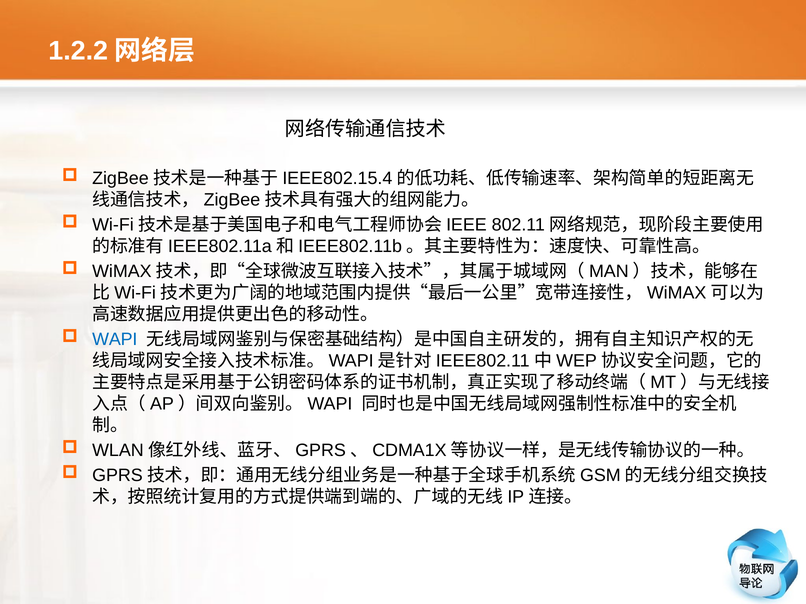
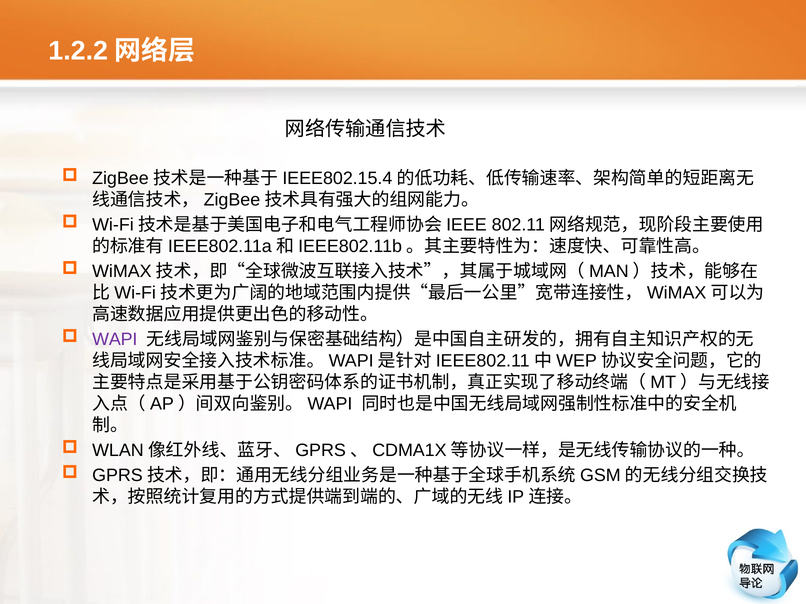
WAPI colour: blue -> purple (115, 340)
